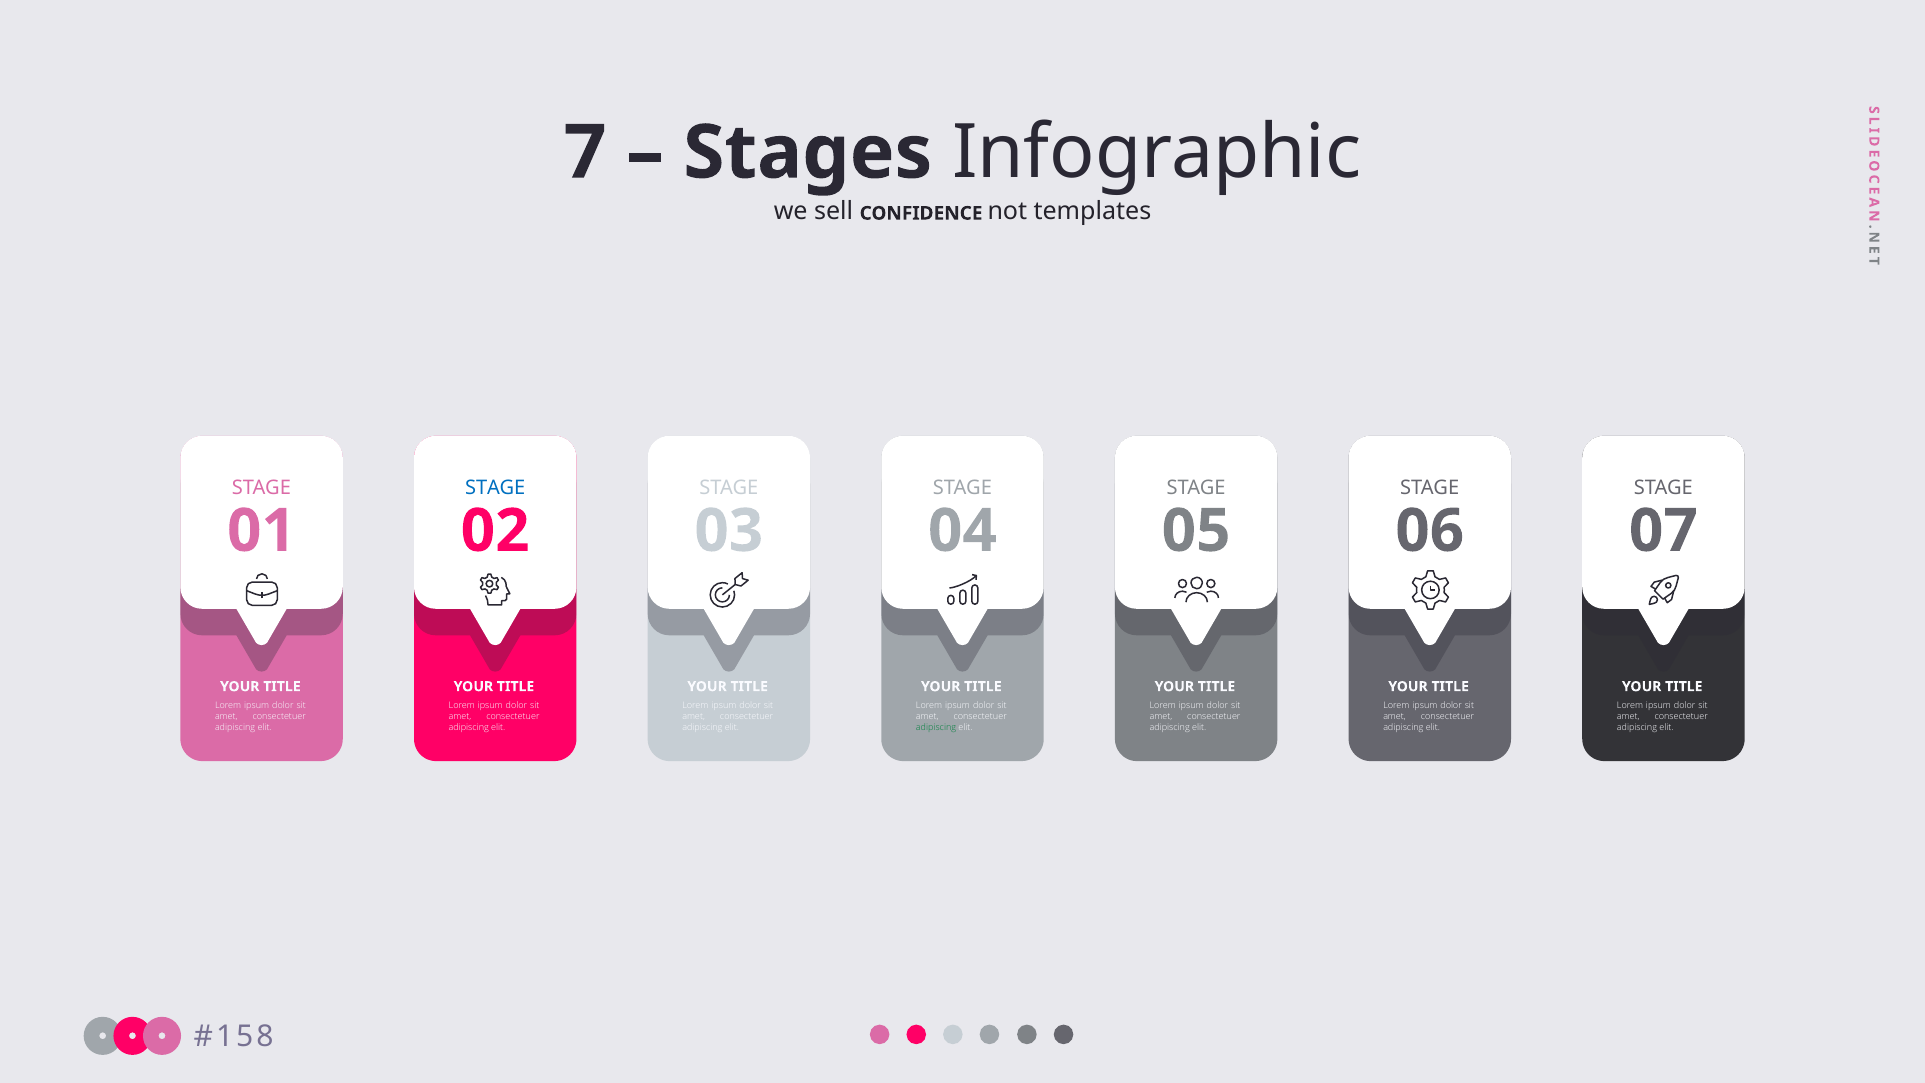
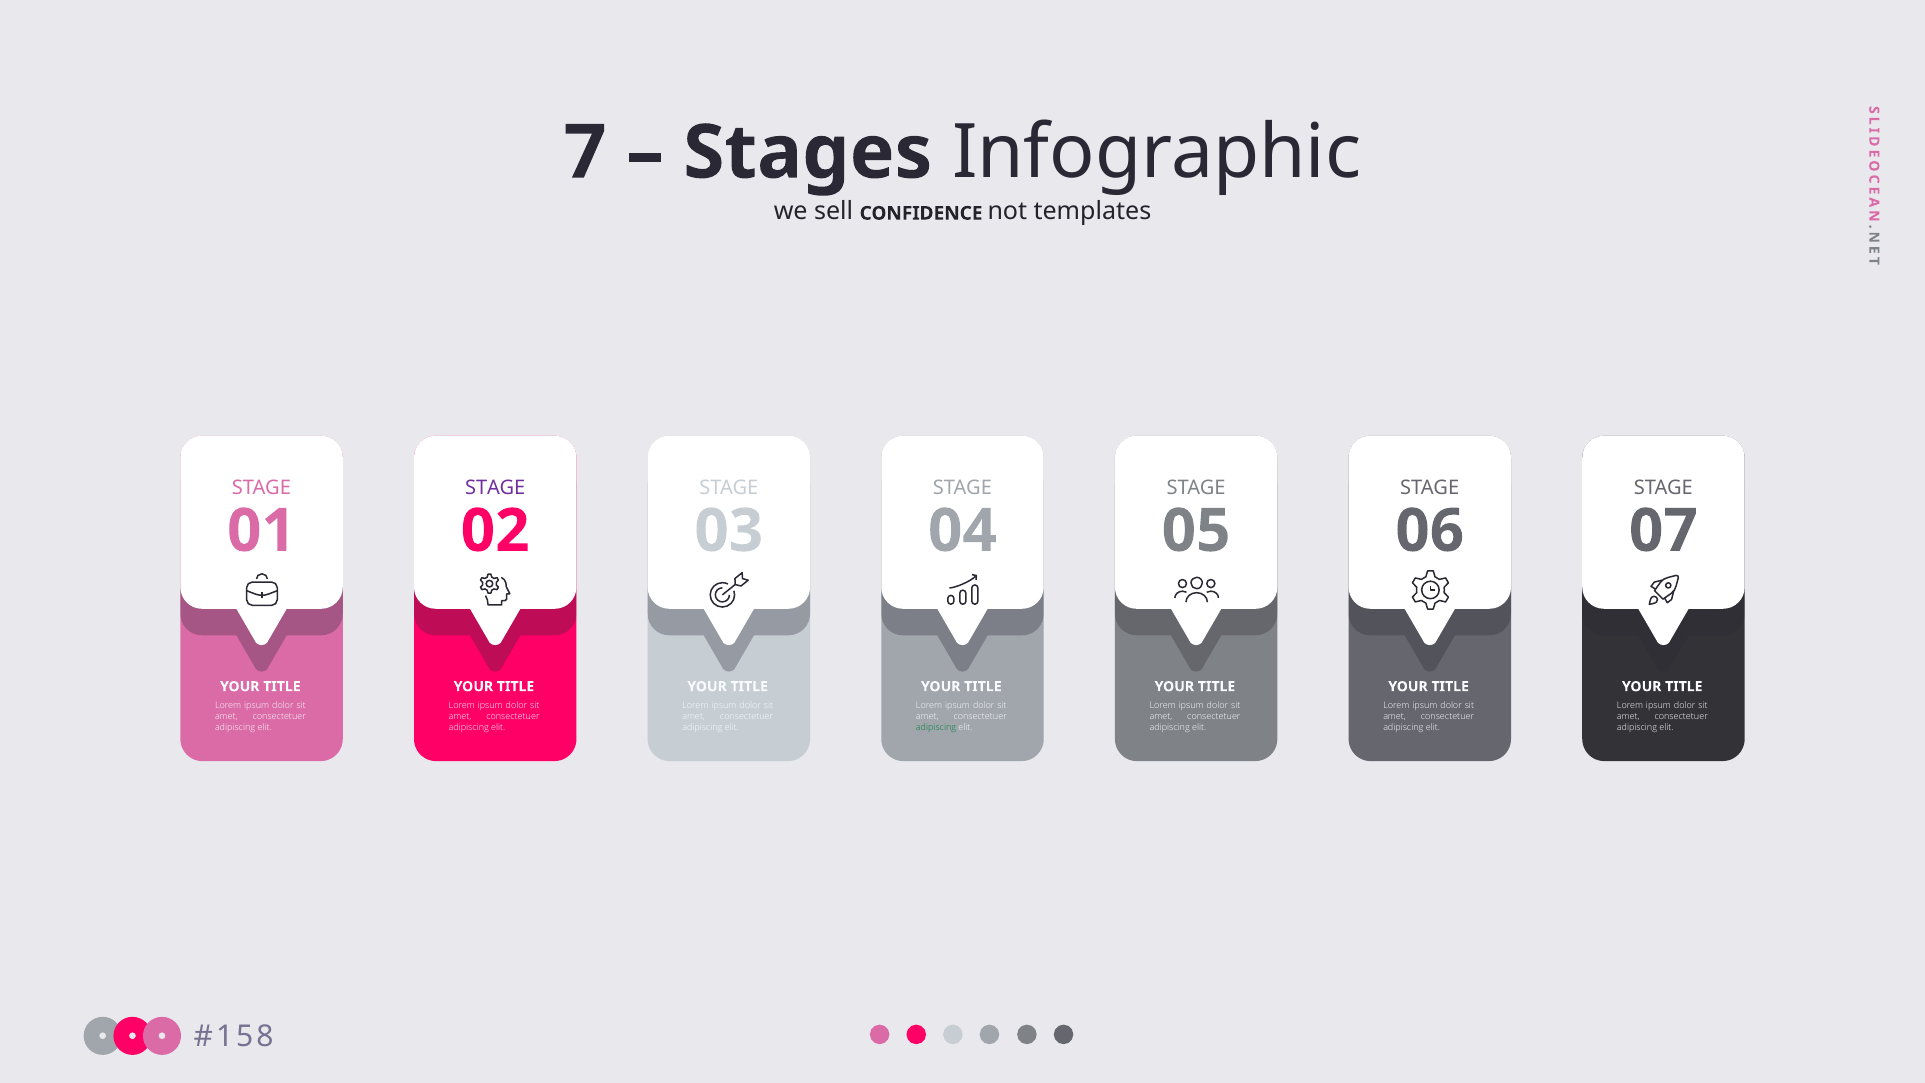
STAGE colour: blue -> purple (495, 488)
